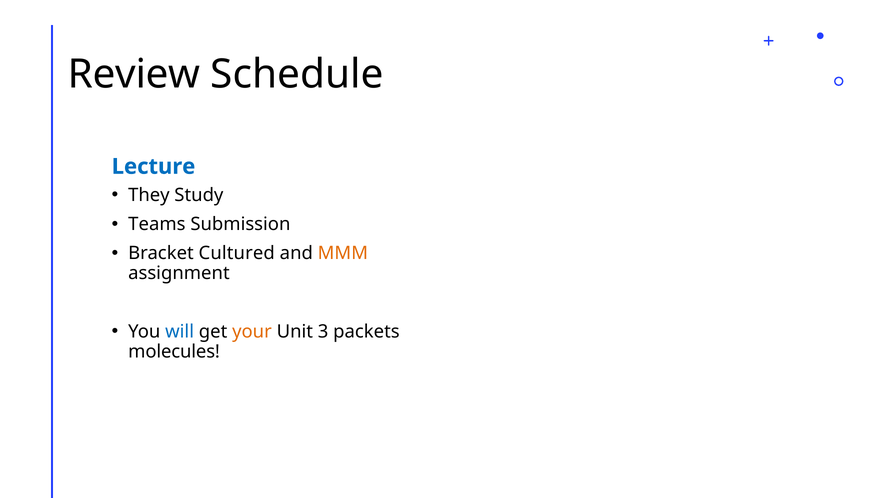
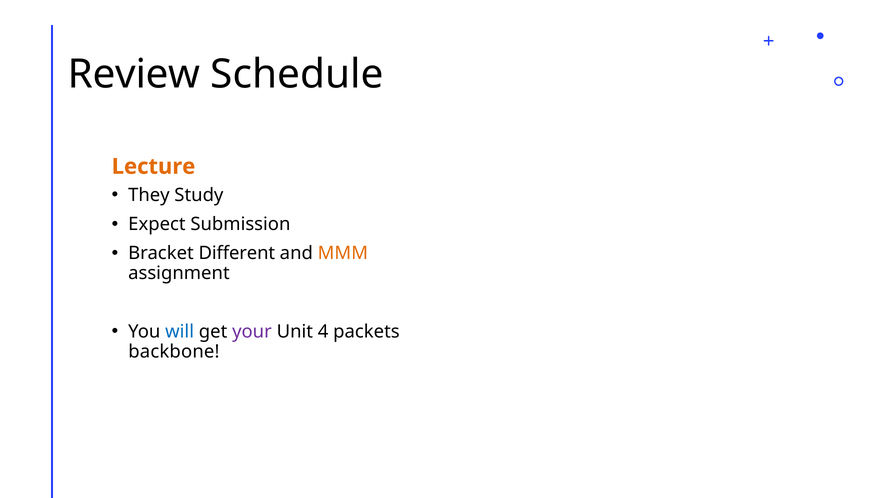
Lecture colour: blue -> orange (153, 167)
Teams: Teams -> Expect (157, 224)
Cultured: Cultured -> Different (237, 254)
your colour: orange -> purple (252, 332)
3: 3 -> 4 (323, 332)
molecules: molecules -> backbone (174, 352)
